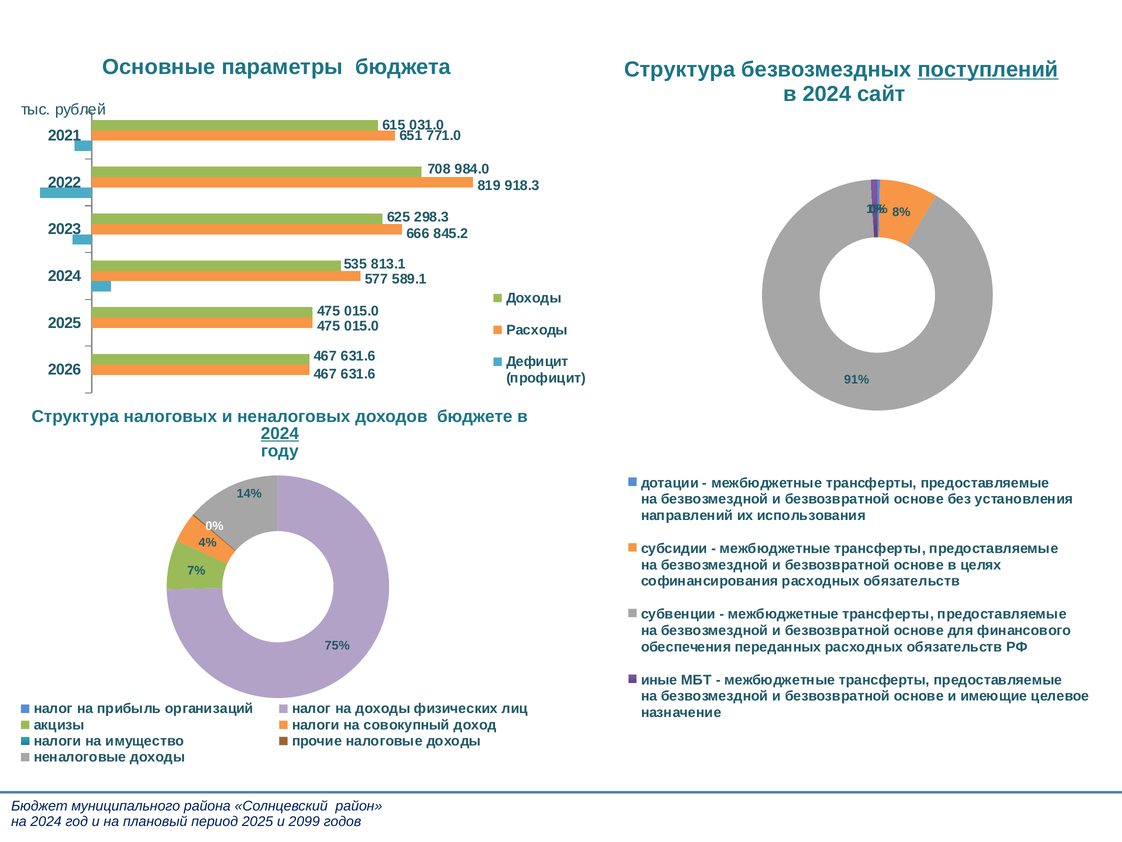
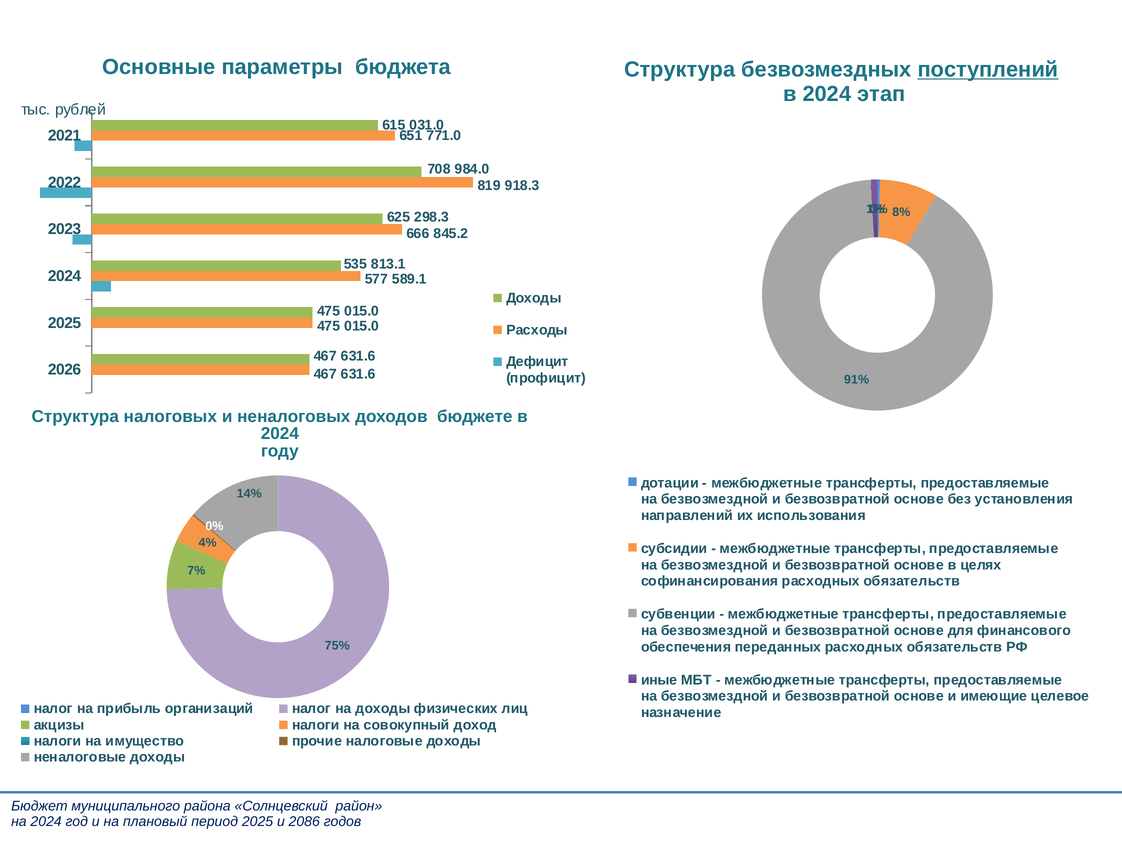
сайт: сайт -> этап (881, 94)
2024 underline: present -> none (280, 433)
2099: 2099 -> 2086 (304, 821)
